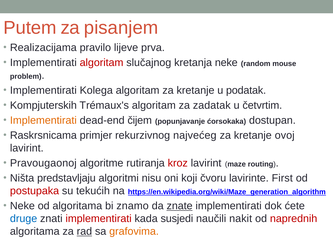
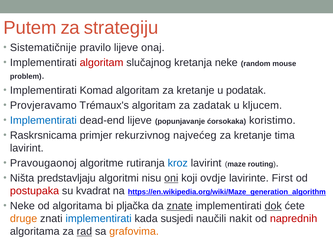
pisanjem: pisanjem -> strategiju (121, 28)
Realizacijama: Realizacijama -> Sistematičnije (43, 48)
prva: prva -> onaj (153, 48)
Kolega: Kolega -> Komad (96, 90)
Kompjuterskih: Kompjuterskih -> Provjeravamo (43, 105)
četvrtim: četvrtim -> kljucem (262, 105)
Implementirati colour: orange -> blue (43, 120)
dead-end čijem: čijem -> lijeve (140, 120)
dostupan: dostupan -> koristimo (272, 120)
ovoj: ovoj -> tima (285, 135)
kroz colour: red -> blue (178, 163)
oni underline: none -> present (171, 178)
čvoru: čvoru -> ovdje (213, 178)
tekućih: tekućih -> kvadrat (93, 191)
znamo: znamo -> pljačka (133, 206)
dok underline: none -> present (273, 206)
druge colour: blue -> orange (24, 218)
implementirati colour: red -> blue (99, 218)
